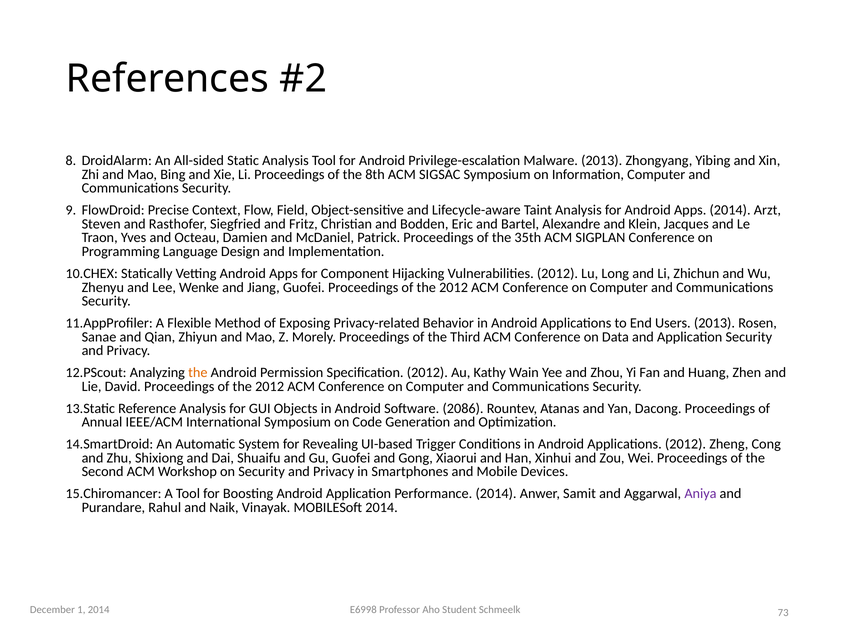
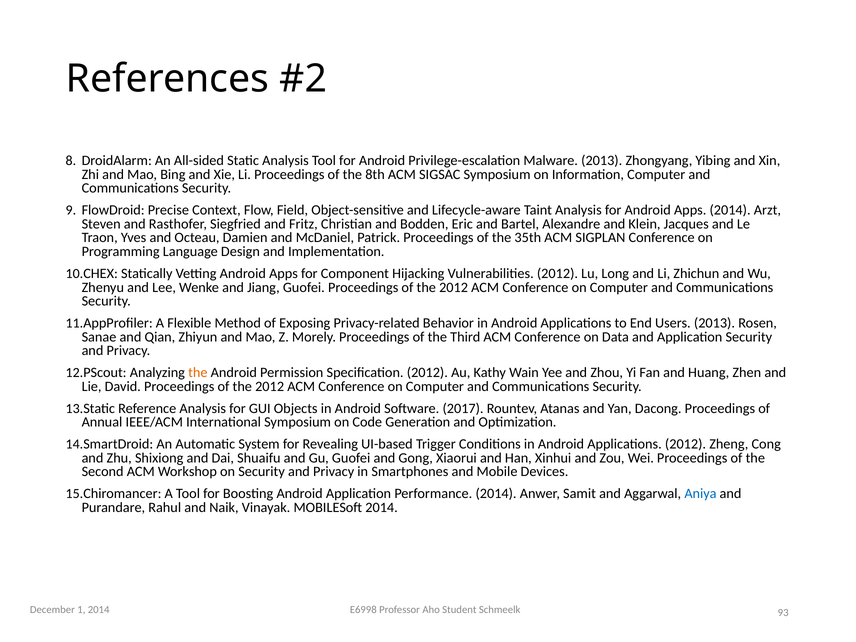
2086: 2086 -> 2017 (463, 408)
Aniya colour: purple -> blue (700, 494)
73: 73 -> 93 (783, 613)
